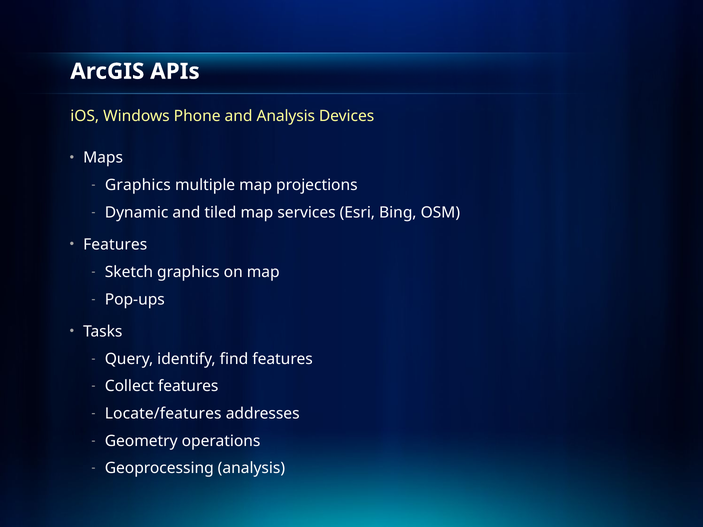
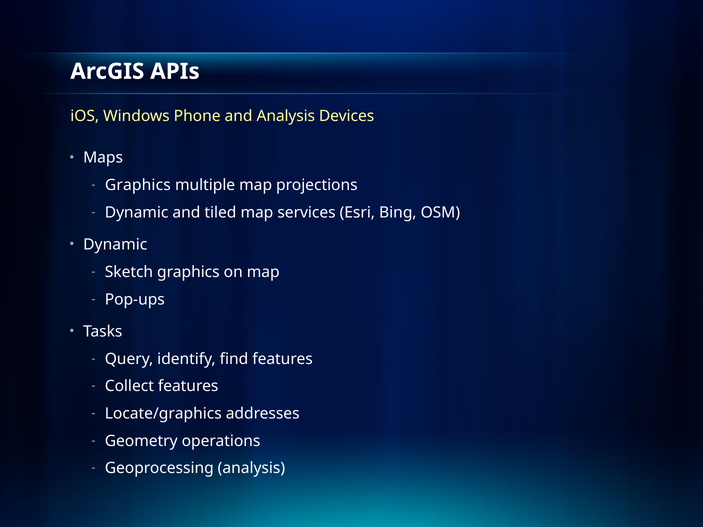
Features: Features -> Dynamic (115, 245)
Locate/features: Locate/features -> Locate/graphics (163, 414)
